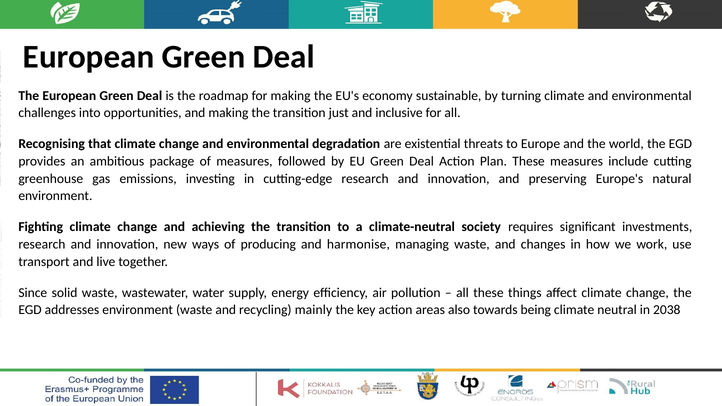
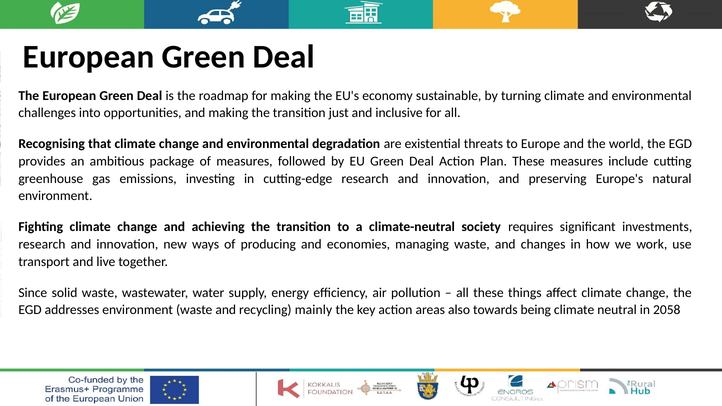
harmonise: harmonise -> economies (358, 244)
2038: 2038 -> 2058 (667, 310)
